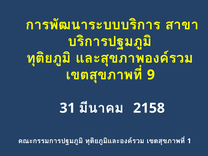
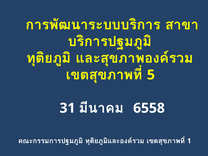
9: 9 -> 5 (151, 75)
2158: 2158 -> 6558 (149, 108)
